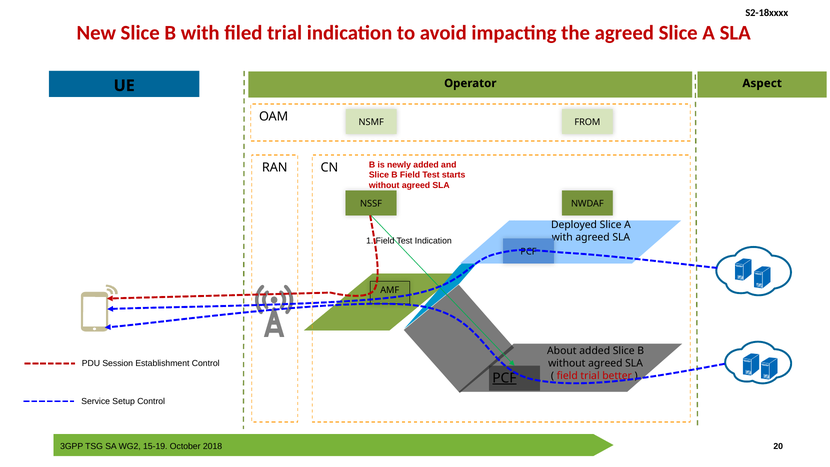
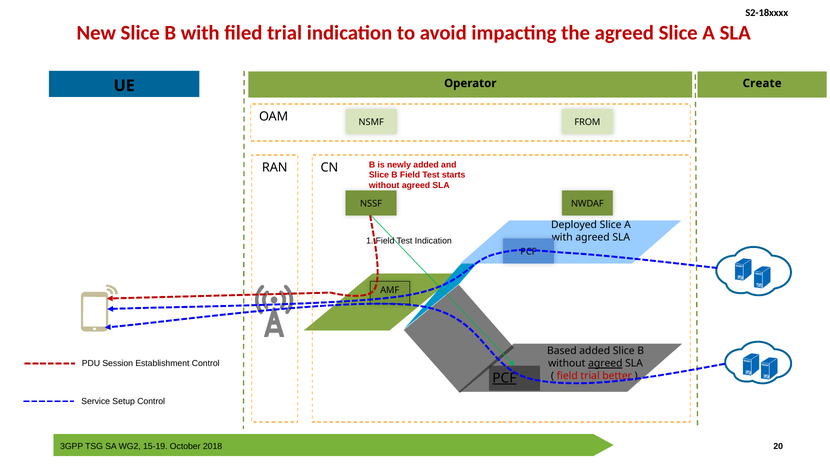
Aspect: Aspect -> Create (762, 83)
About: About -> Based (562, 351)
agreed underline: none -> present (605, 363)
